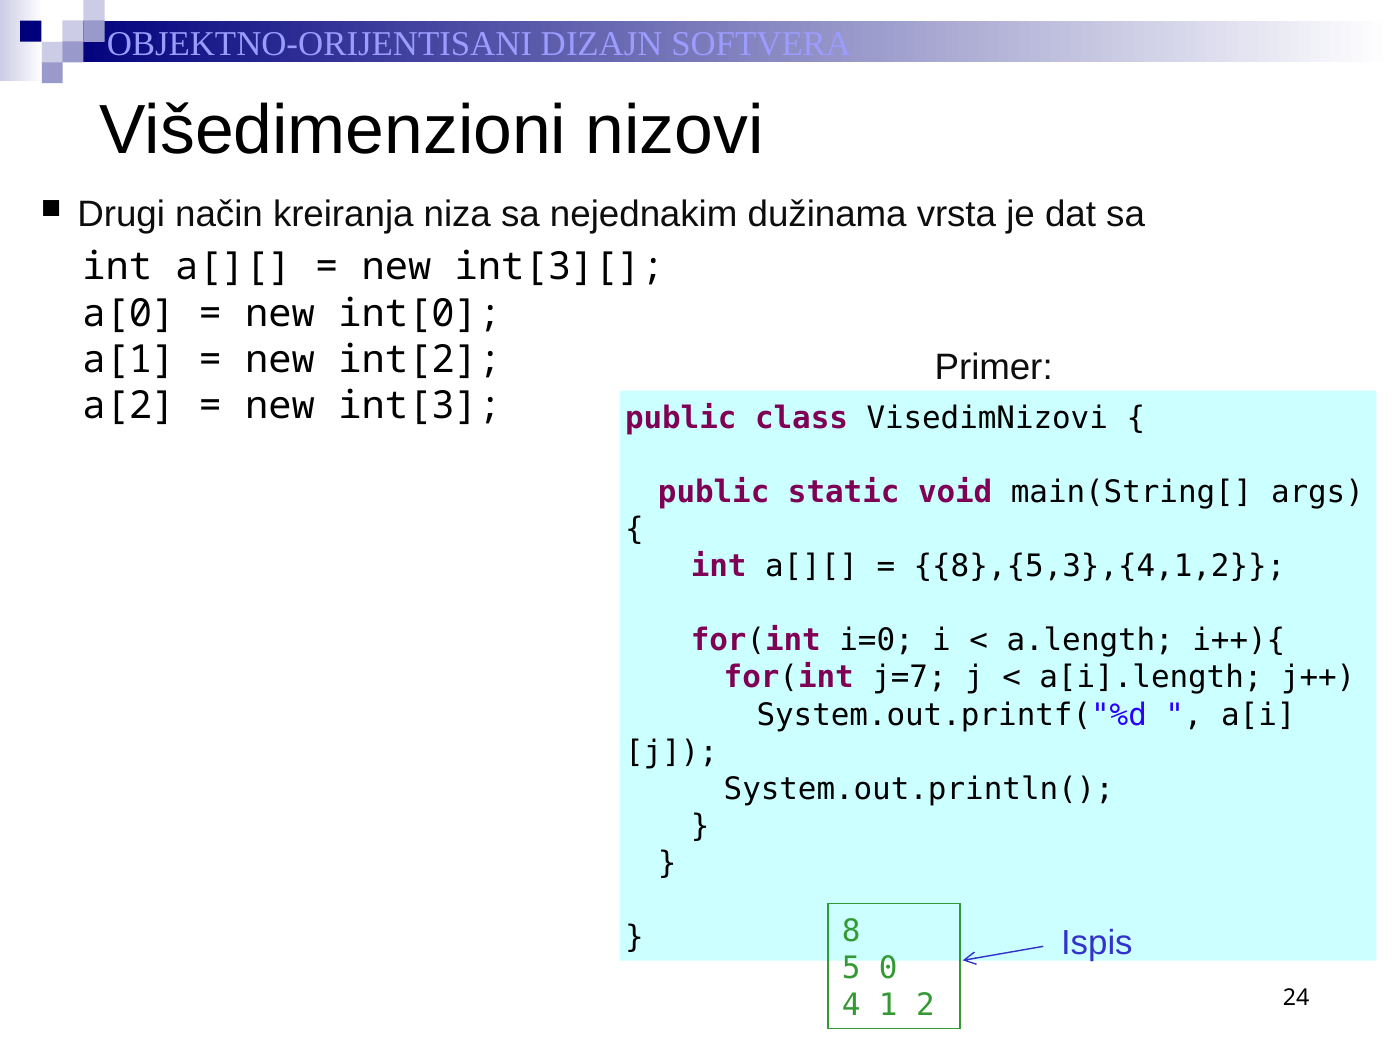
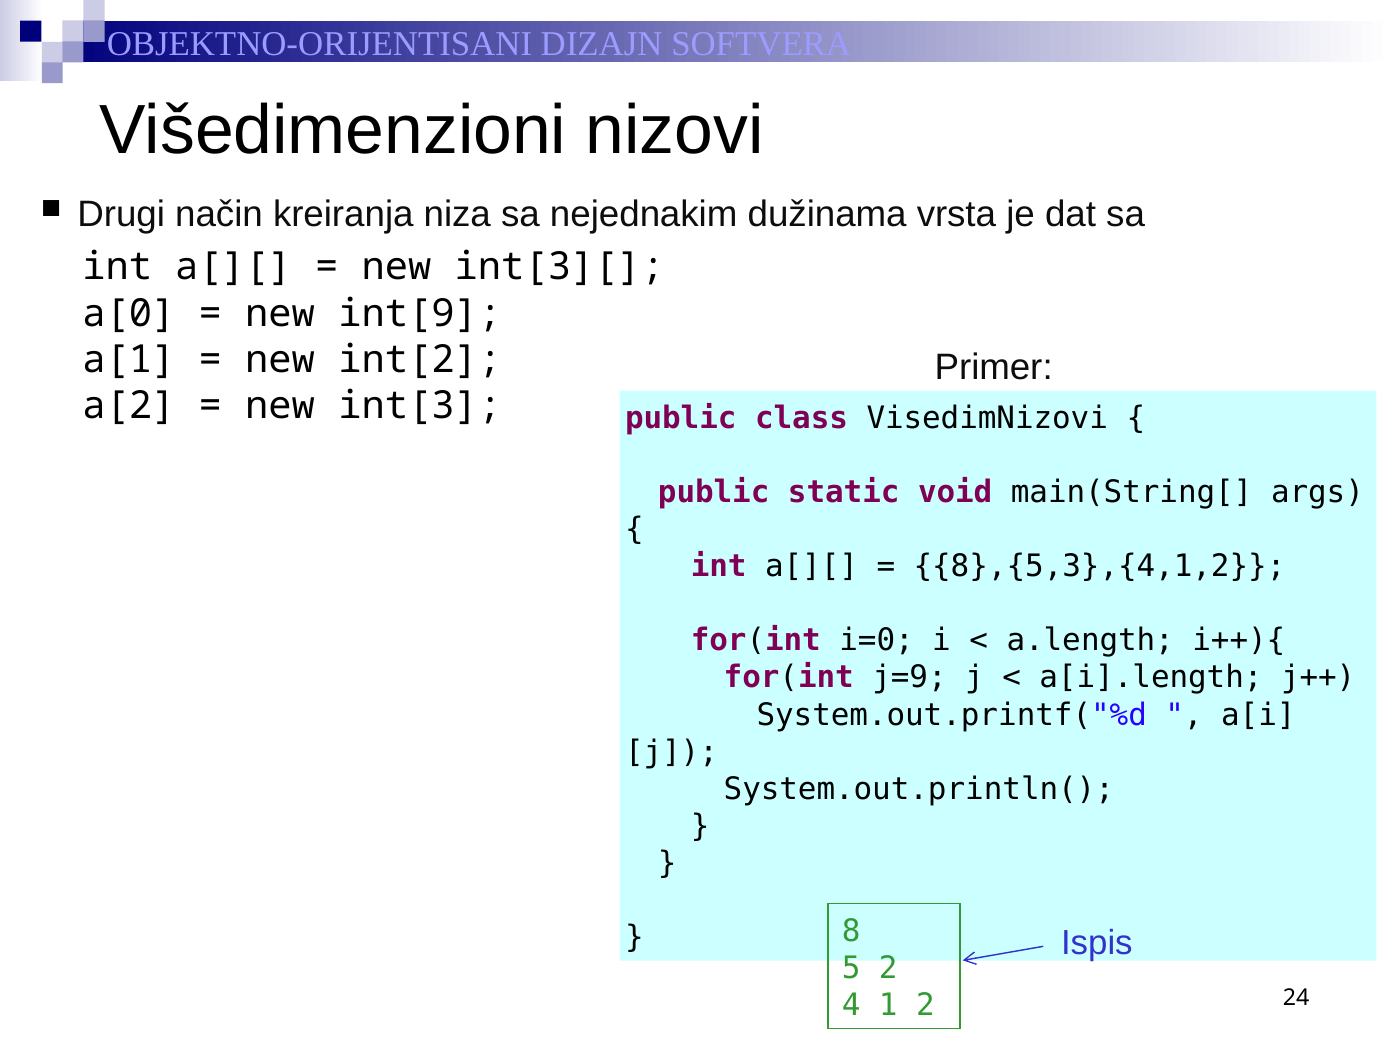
int[0: int[0 -> int[9 (420, 313)
j=7: j=7 -> j=9 (910, 678)
5 0: 0 -> 2 (888, 969)
